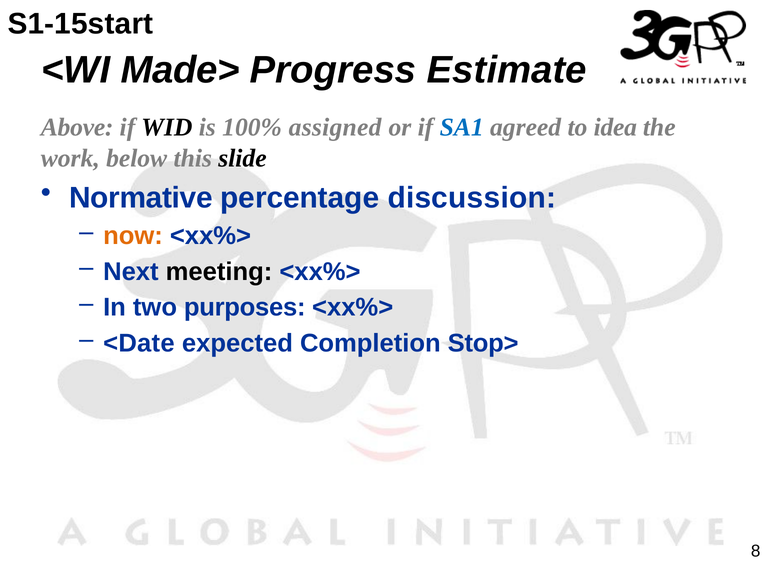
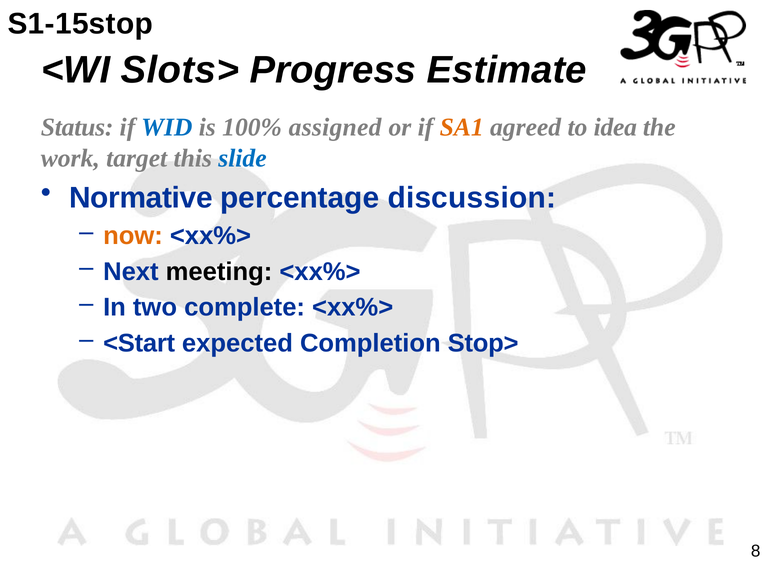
S1-15start: S1-15start -> S1-15stop (80, 24)
Made>: Made> -> Slots> (180, 70)
Above: Above -> Status (77, 127)
WID colour: black -> blue (167, 127)
SA1 colour: blue -> orange (462, 127)
below: below -> target (137, 158)
slide colour: black -> blue (242, 158)
purposes: purposes -> complete (245, 307)
<Date: <Date -> <Start (139, 343)
